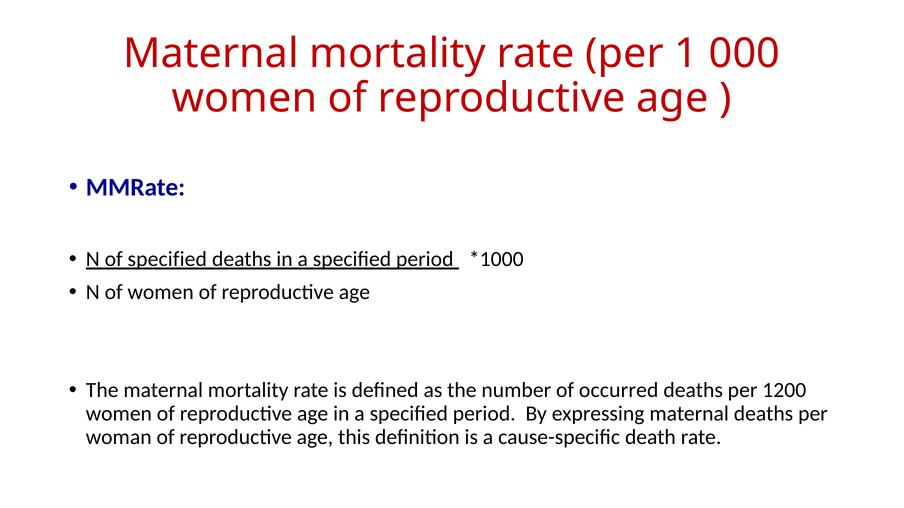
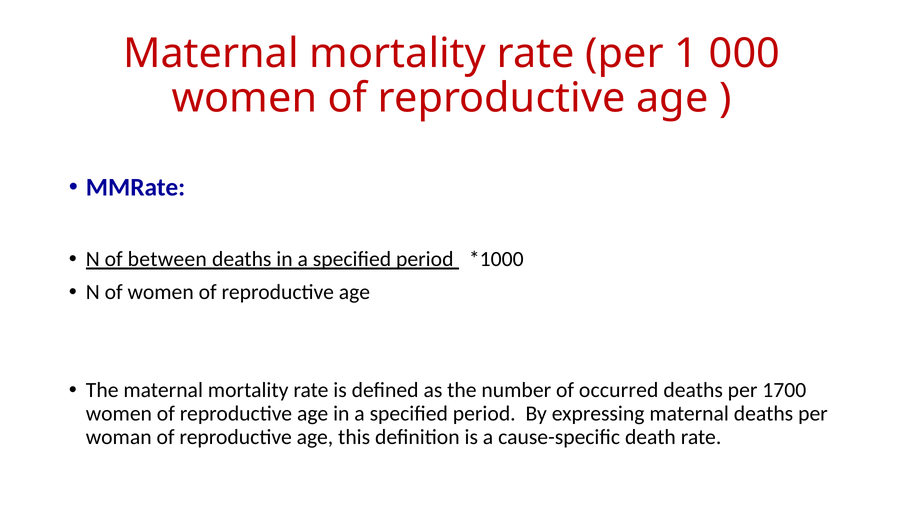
of specified: specified -> between (167, 260)
1200: 1200 -> 1700 (784, 391)
